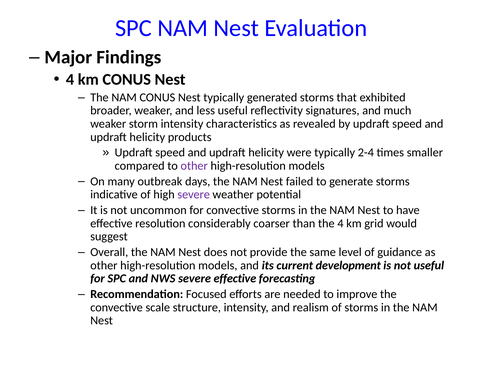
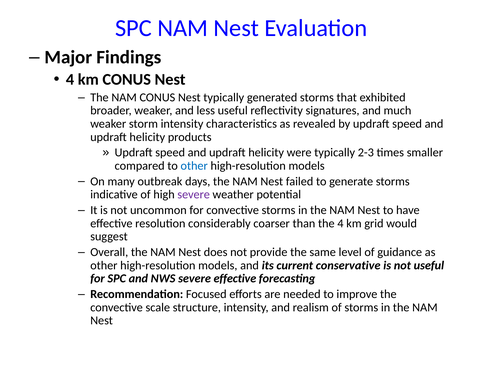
2-4: 2-4 -> 2-3 (366, 153)
other colour: purple -> blue (194, 166)
development: development -> conservative (348, 265)
